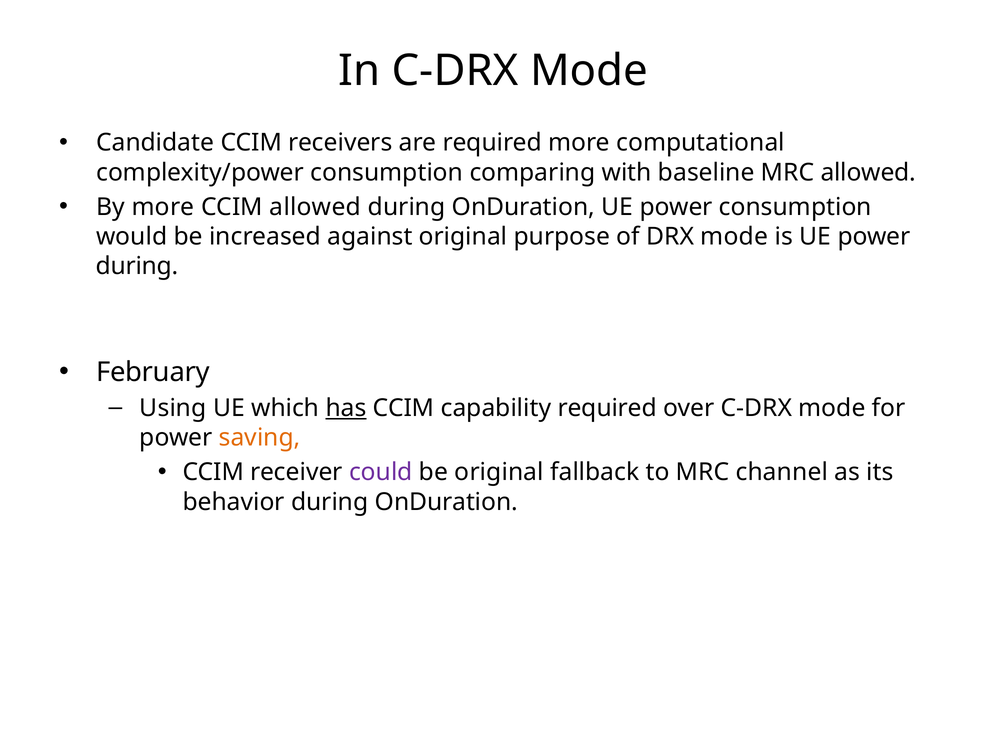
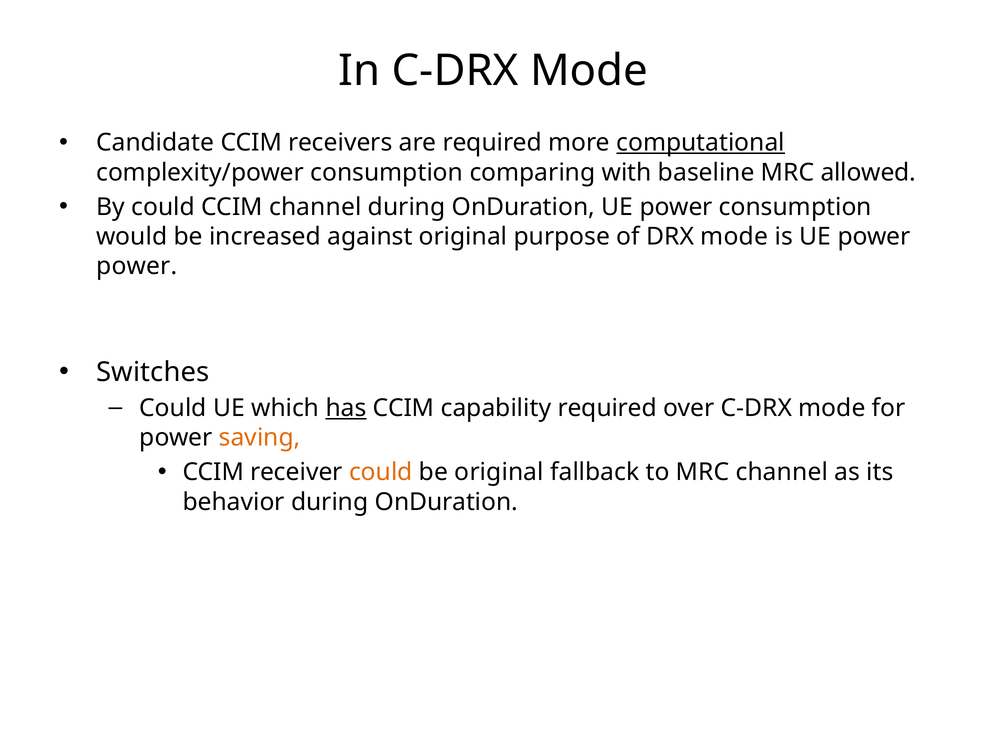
computational underline: none -> present (701, 143)
By more: more -> could (163, 207)
CCIM allowed: allowed -> channel (315, 207)
during: during -> power (137, 266)
February: February -> Switches (153, 372)
Using: Using -> Could (173, 408)
could colour: purple -> orange (381, 472)
